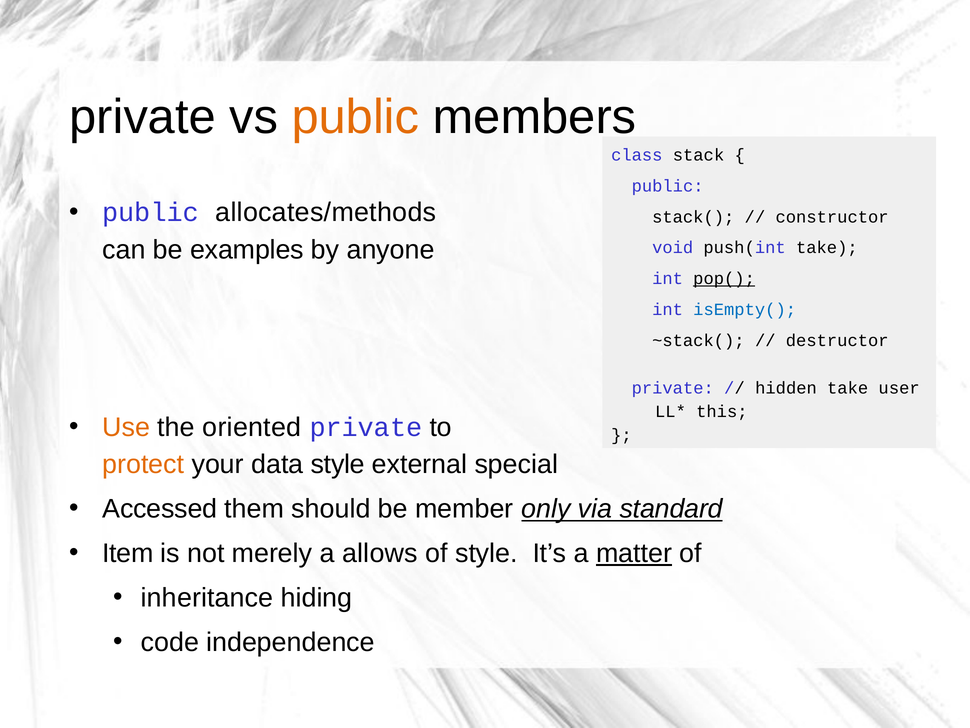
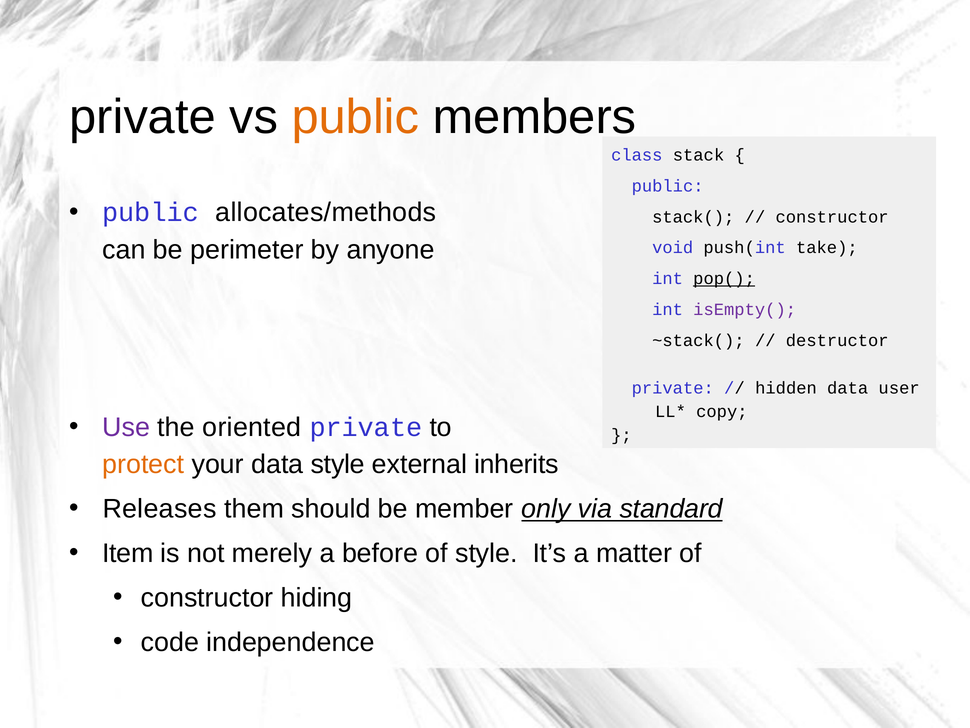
examples: examples -> perimeter (247, 250)
isEmpty( colour: blue -> purple (745, 309)
hidden take: take -> data (848, 388)
this: this -> copy (722, 411)
Use colour: orange -> purple (126, 427)
special: special -> inherits (516, 464)
Accessed: Accessed -> Releases (160, 509)
allows: allows -> before (380, 553)
matter underline: present -> none (634, 553)
inheritance: inheritance -> constructor (207, 597)
